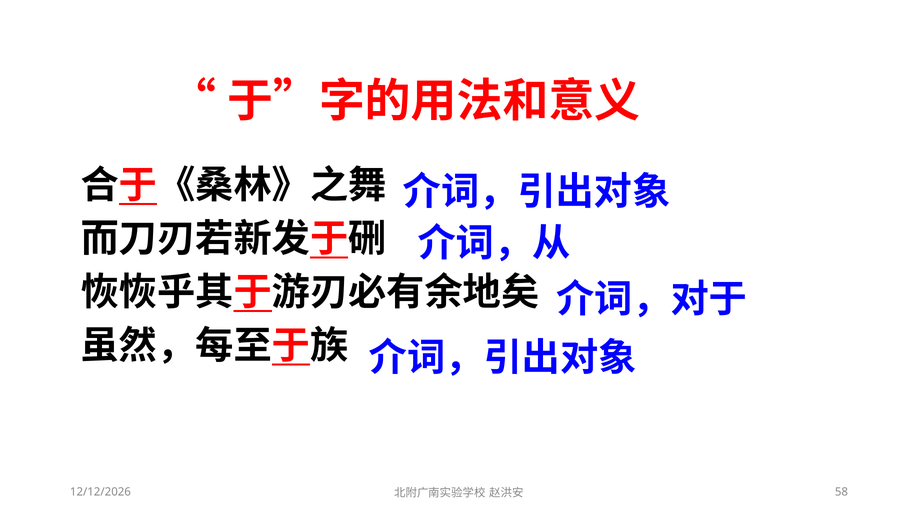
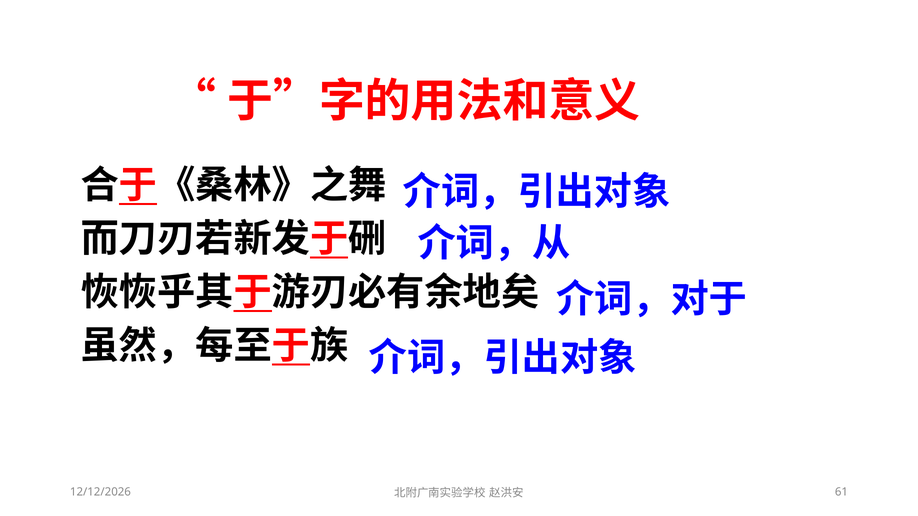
58: 58 -> 61 (841, 492)
